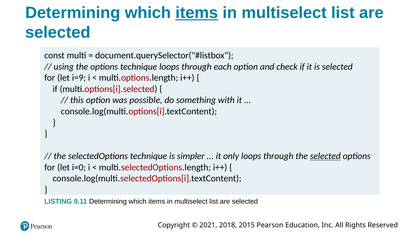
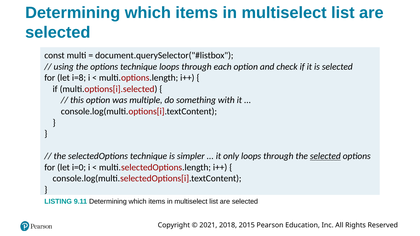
items underline: present -> none (197, 13)
i=9: i=9 -> i=8 (79, 78)
possible: possible -> multiple (146, 100)
